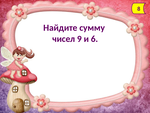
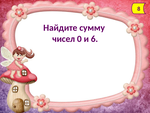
9: 9 -> 0 (79, 39)
